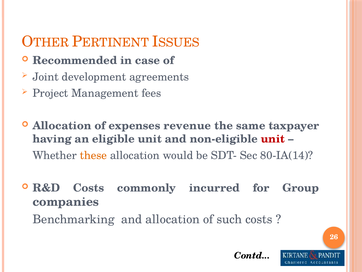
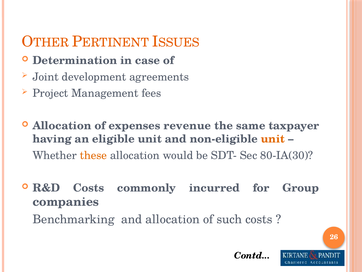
Recommended: Recommended -> Determination (75, 60)
unit colour: red -> orange (273, 139)
80-IA(14: 80-IA(14 -> 80-IA(30 (287, 155)
